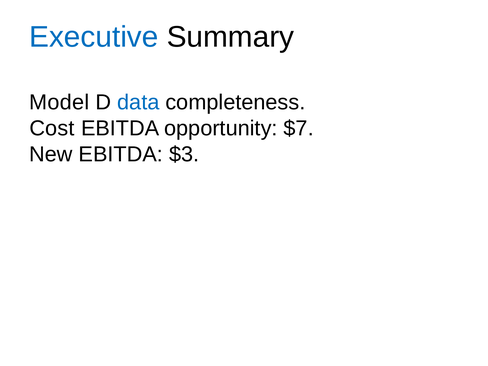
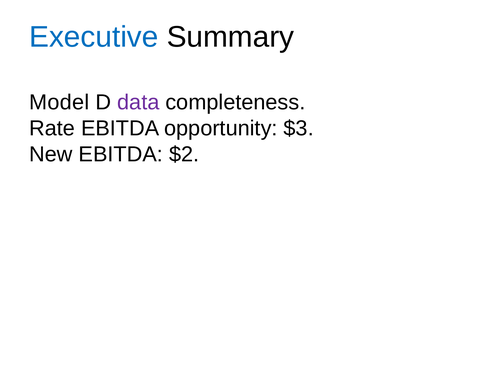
data colour: blue -> purple (138, 102)
Cost: Cost -> Rate (52, 128)
$7: $7 -> $3 (299, 128)
$3: $3 -> $2 (184, 154)
